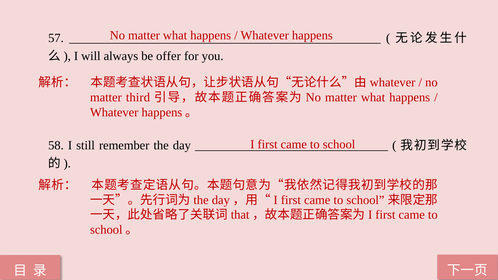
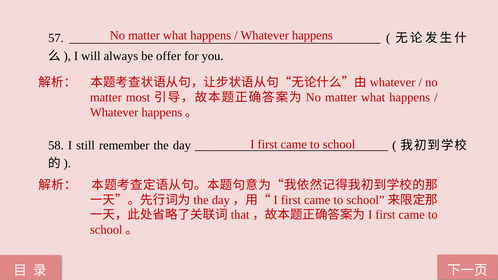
third: third -> most (138, 98)
